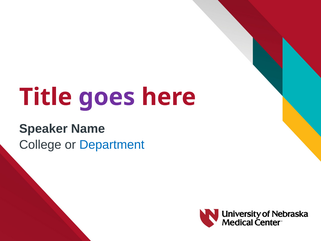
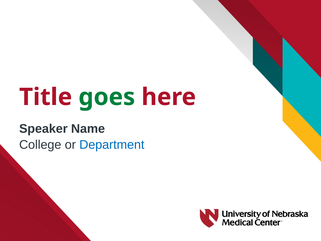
goes colour: purple -> green (107, 97)
